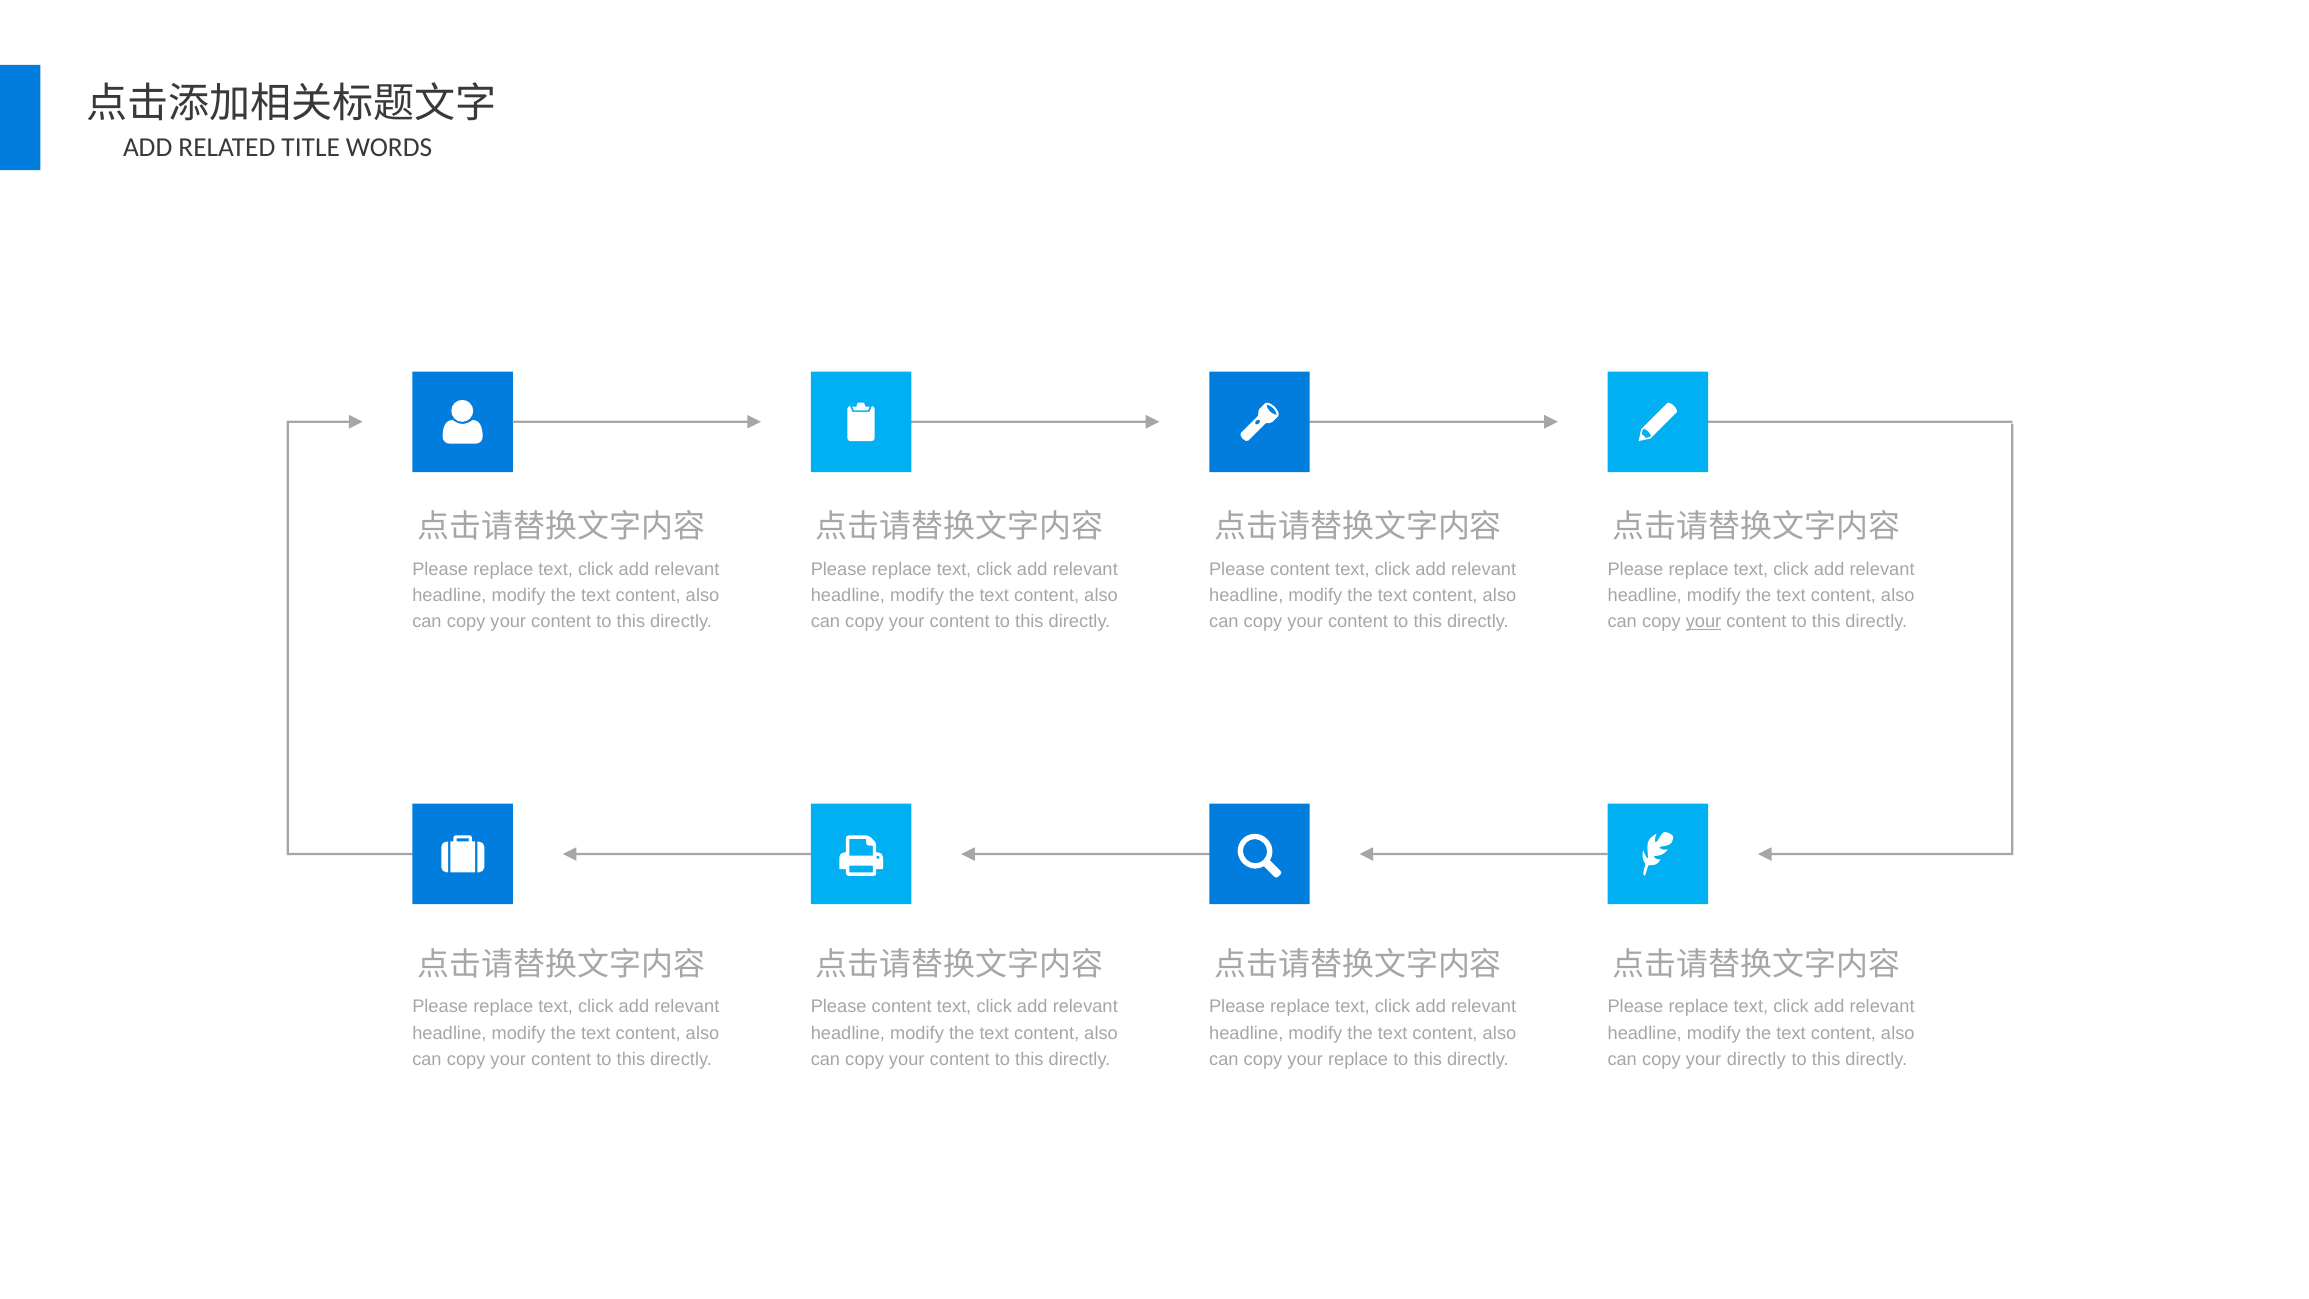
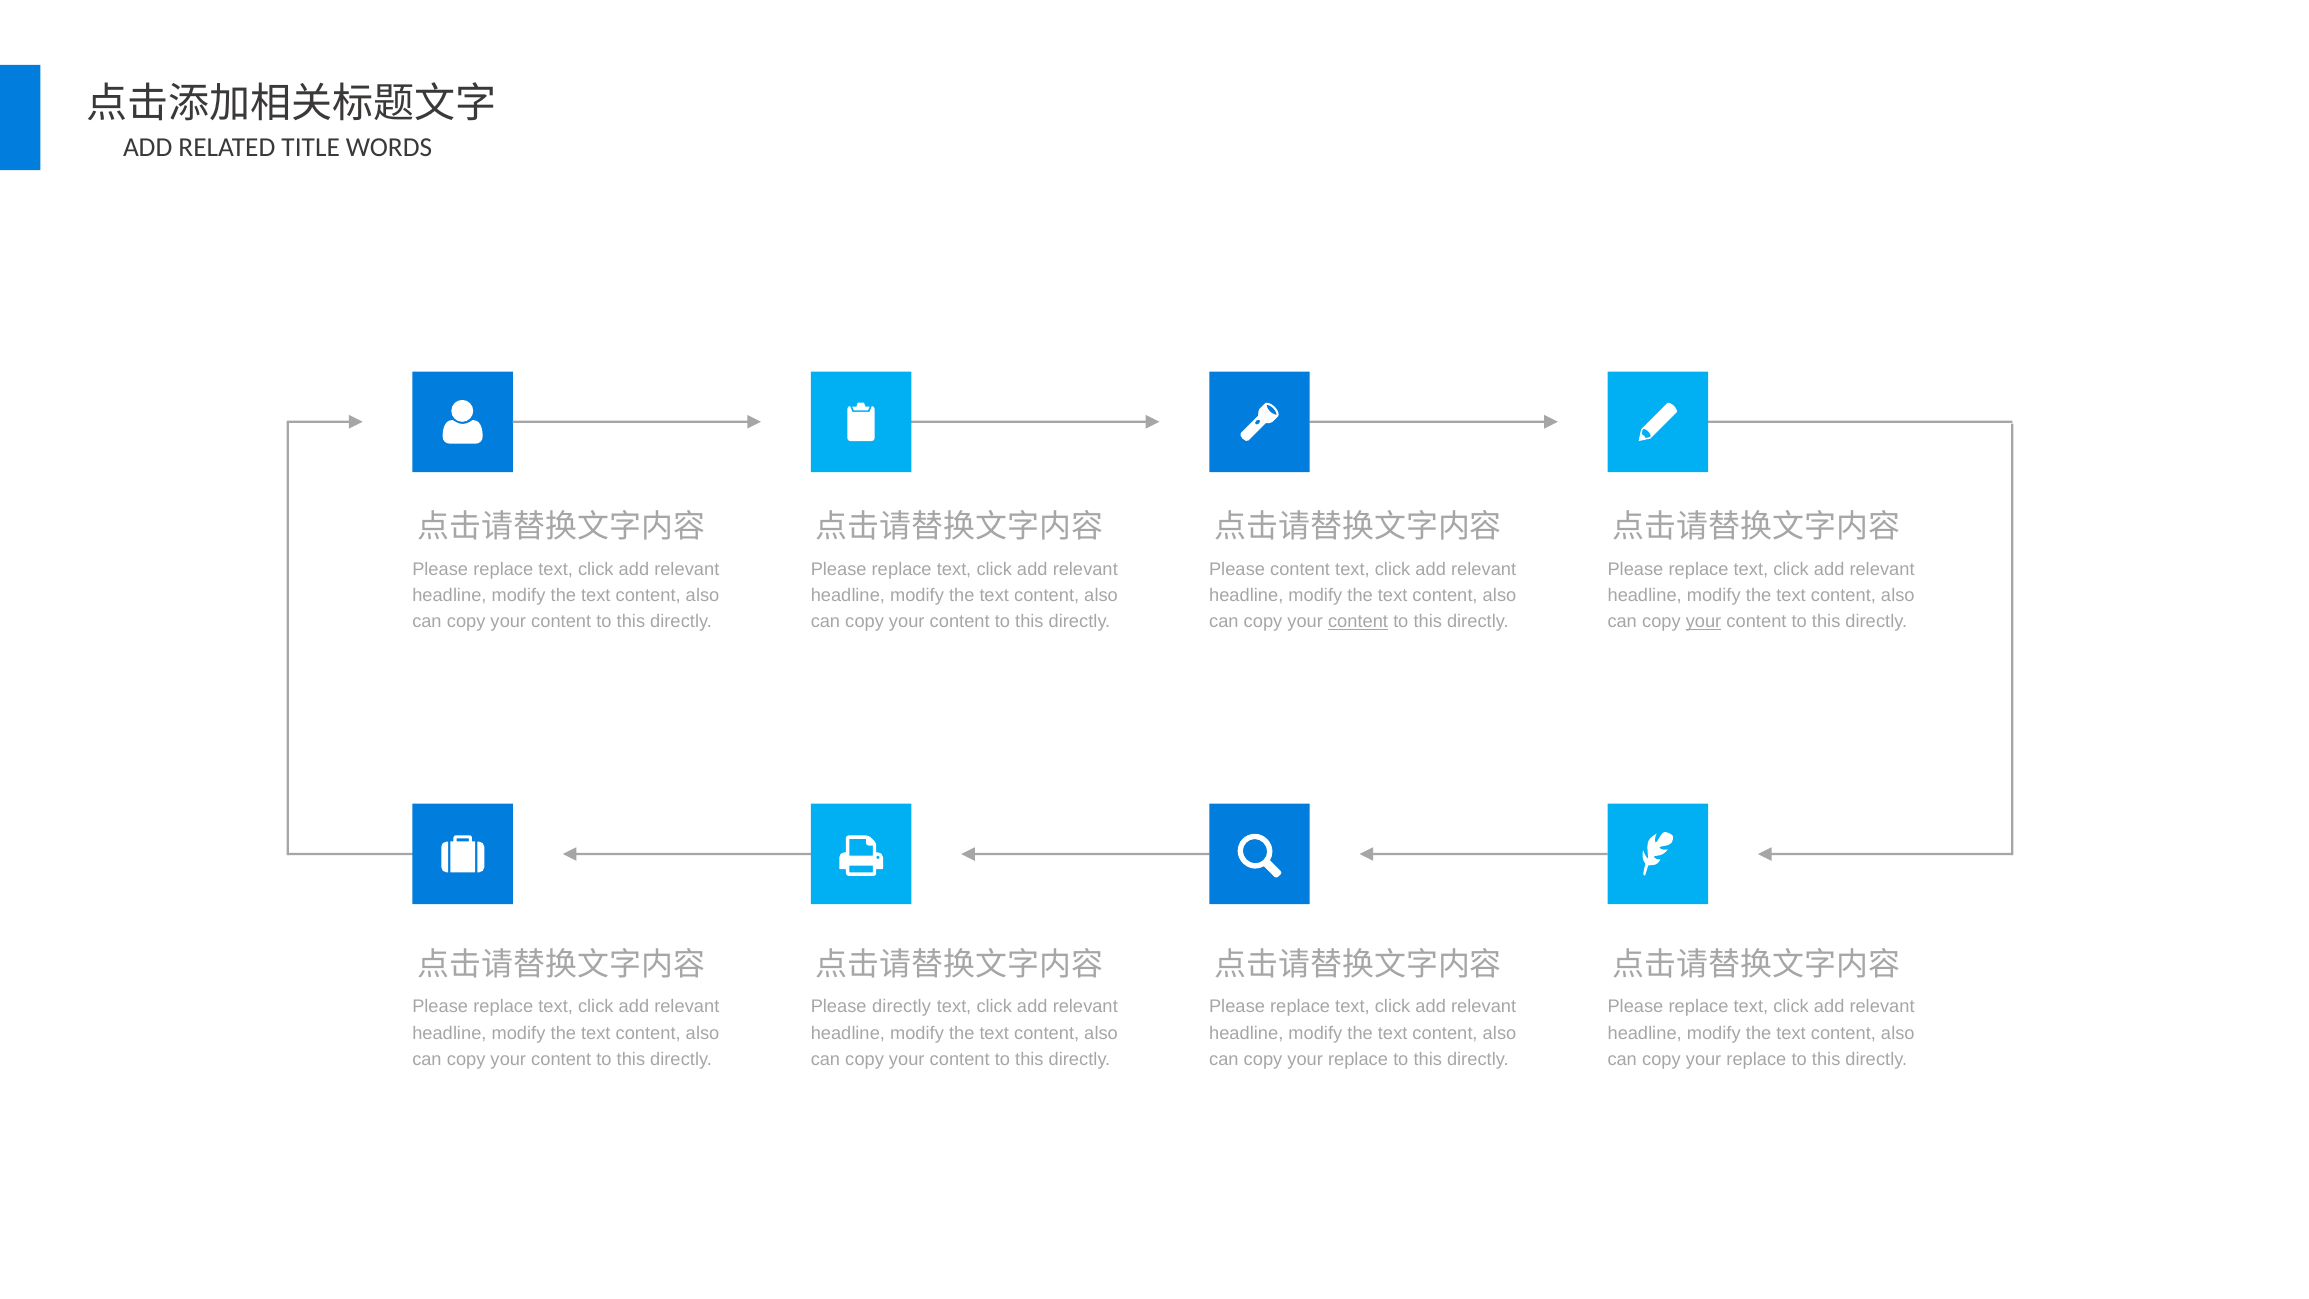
content underline: none -> present (1358, 621)
content: content -> directly (902, 1007)
directly: directly -> replace (1756, 1059)
